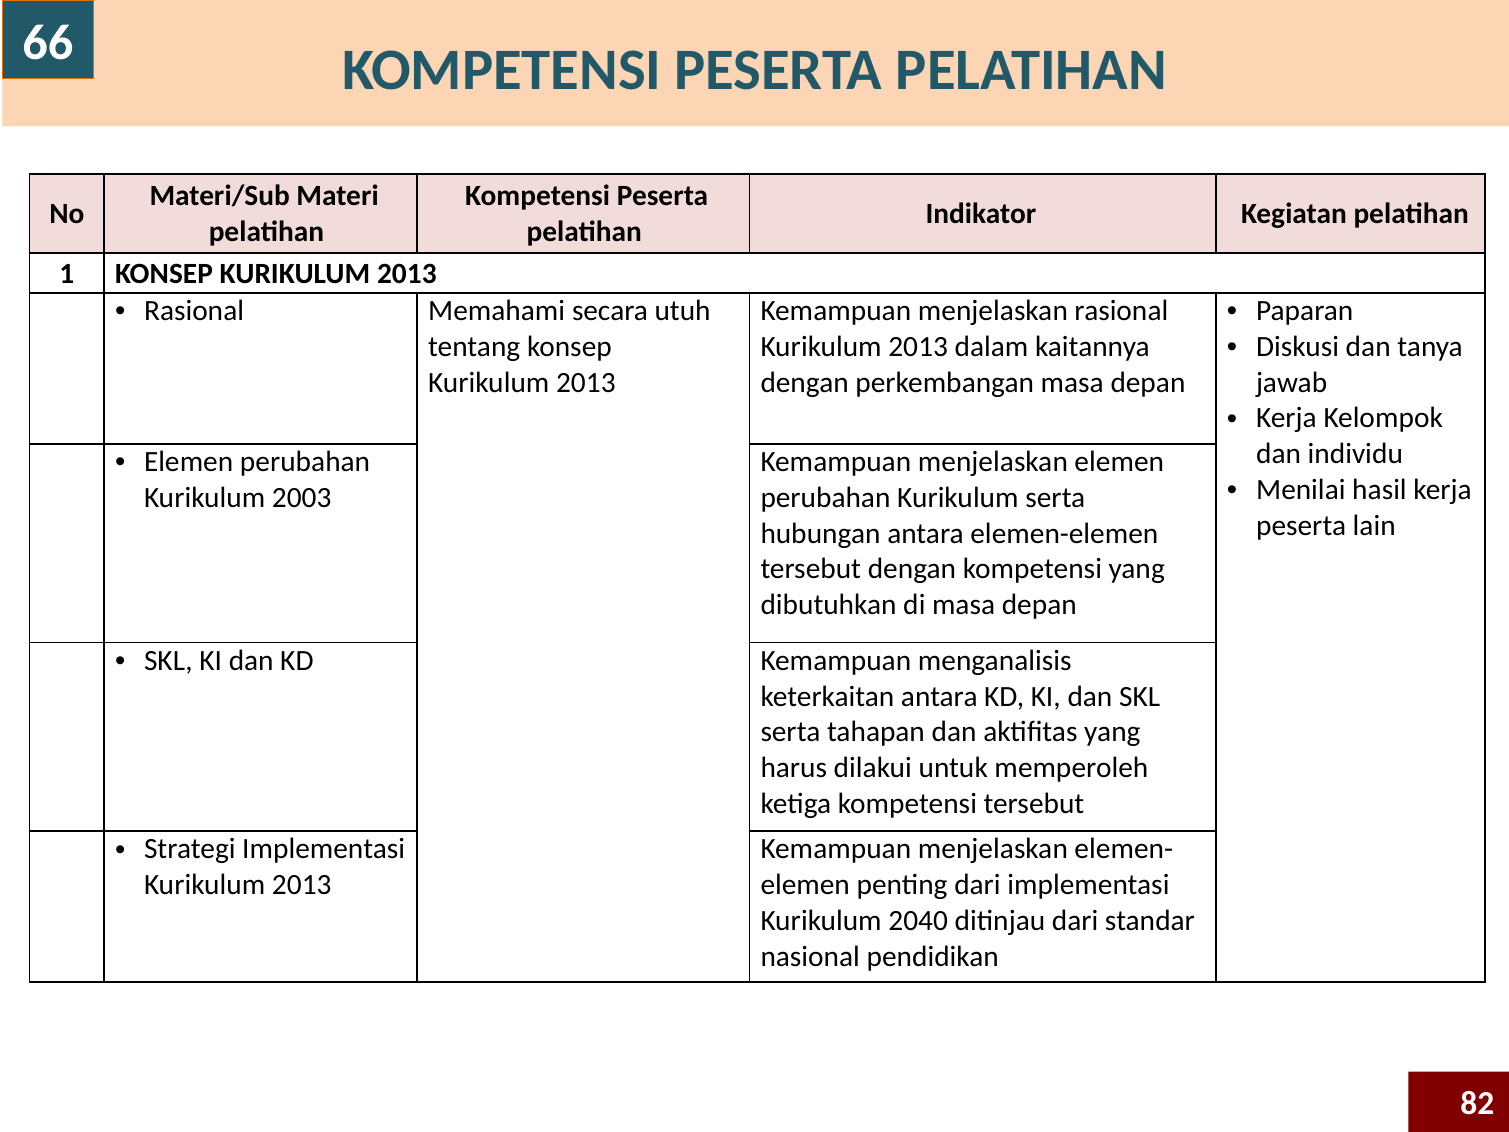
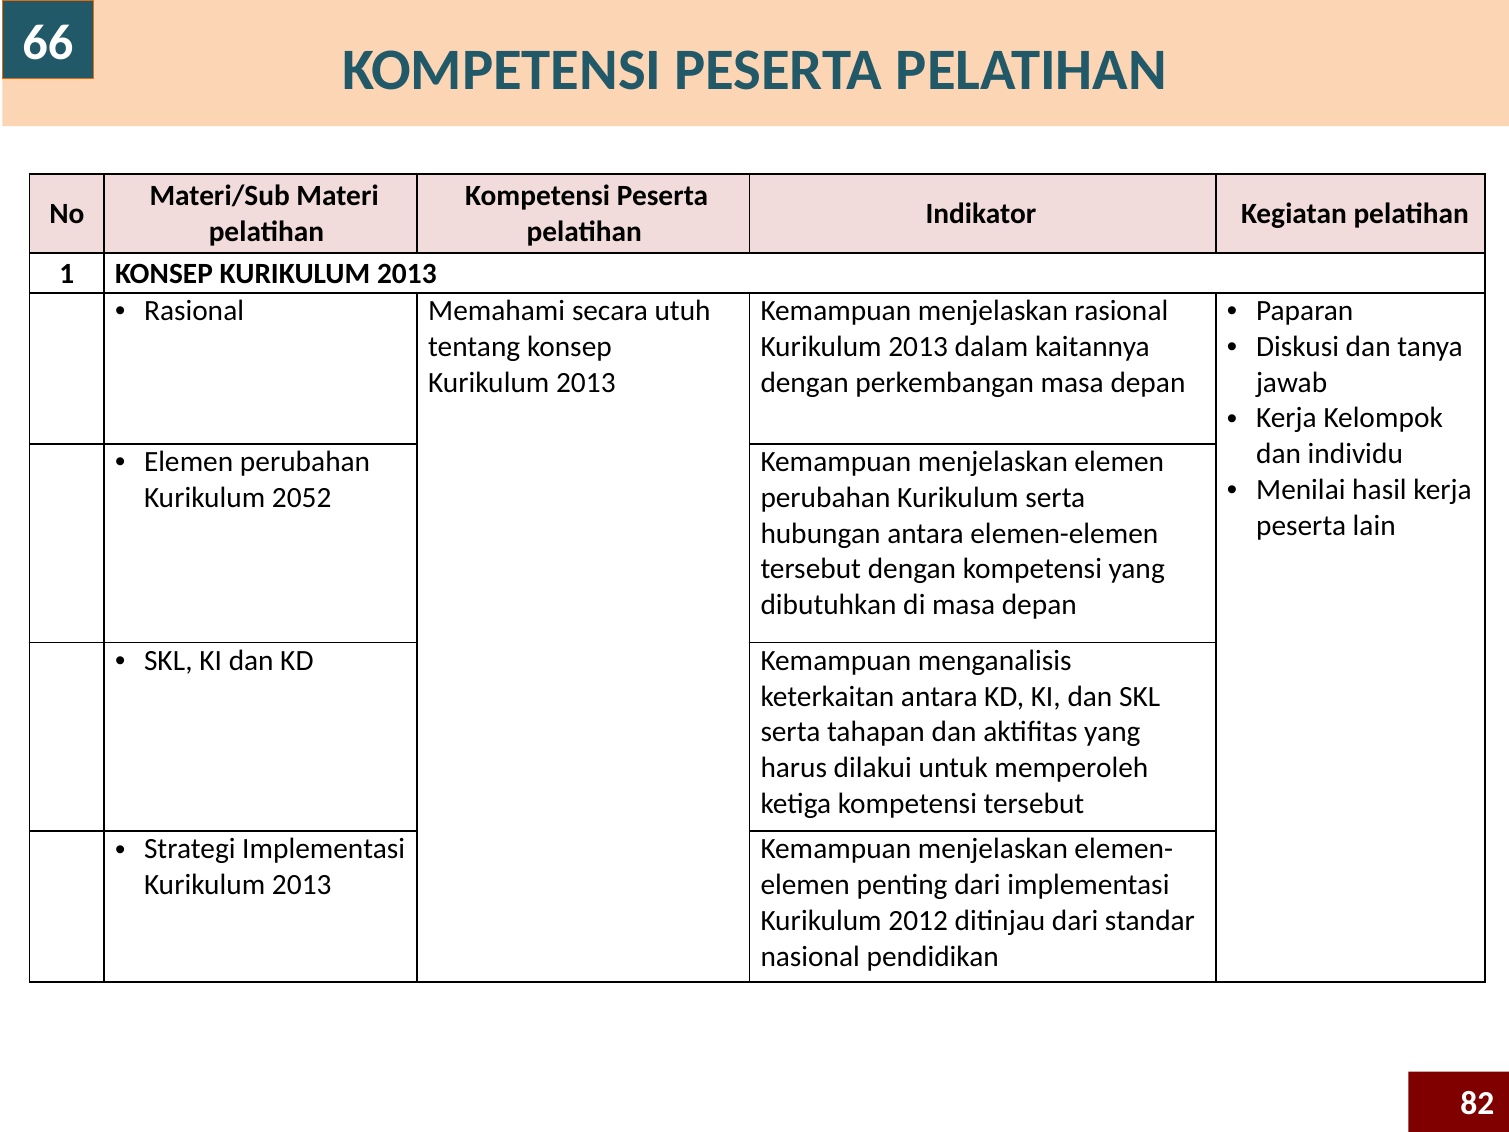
2003: 2003 -> 2052 (302, 498)
2040: 2040 -> 2012 (918, 920)
